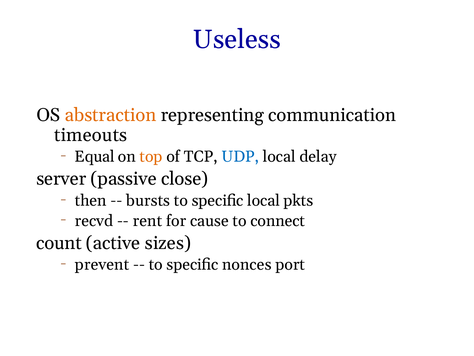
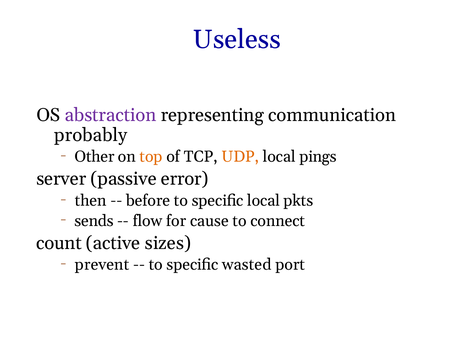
abstraction colour: orange -> purple (111, 115)
timeouts: timeouts -> probably (91, 135)
Equal: Equal -> Other (95, 156)
UDP colour: blue -> orange (240, 156)
delay: delay -> pings (318, 156)
close: close -> error (185, 179)
bursts: bursts -> before (148, 200)
recvd: recvd -> sends (94, 221)
rent: rent -> flow (148, 221)
nonces: nonces -> wasted (247, 264)
